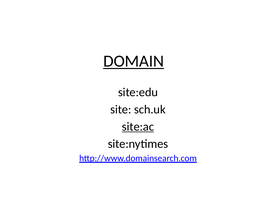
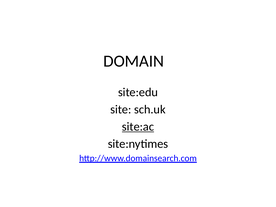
DOMAIN underline: present -> none (134, 61)
